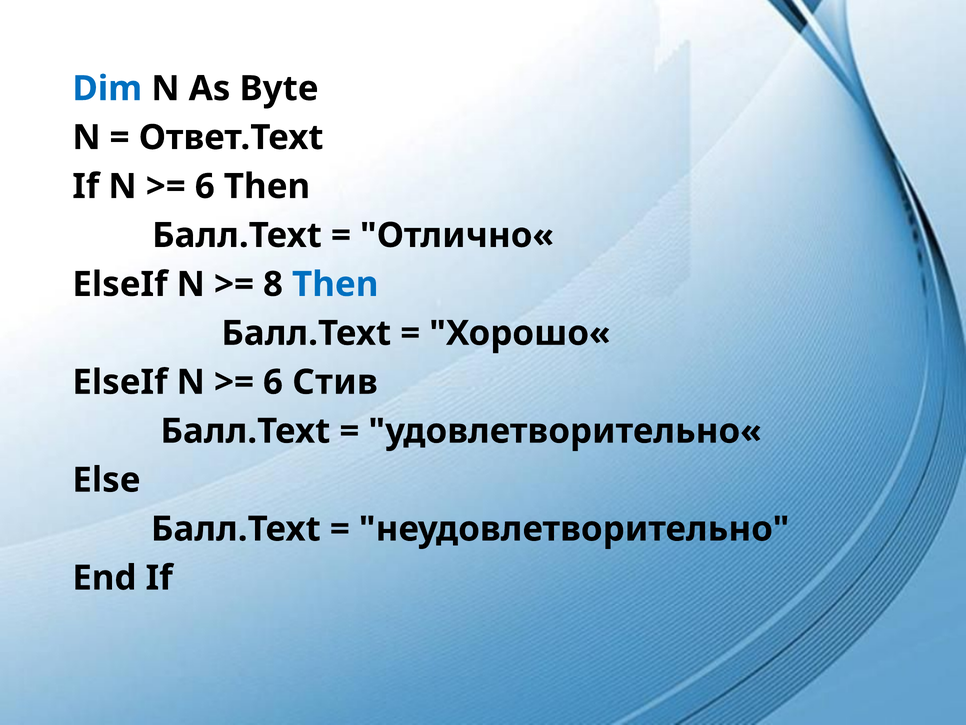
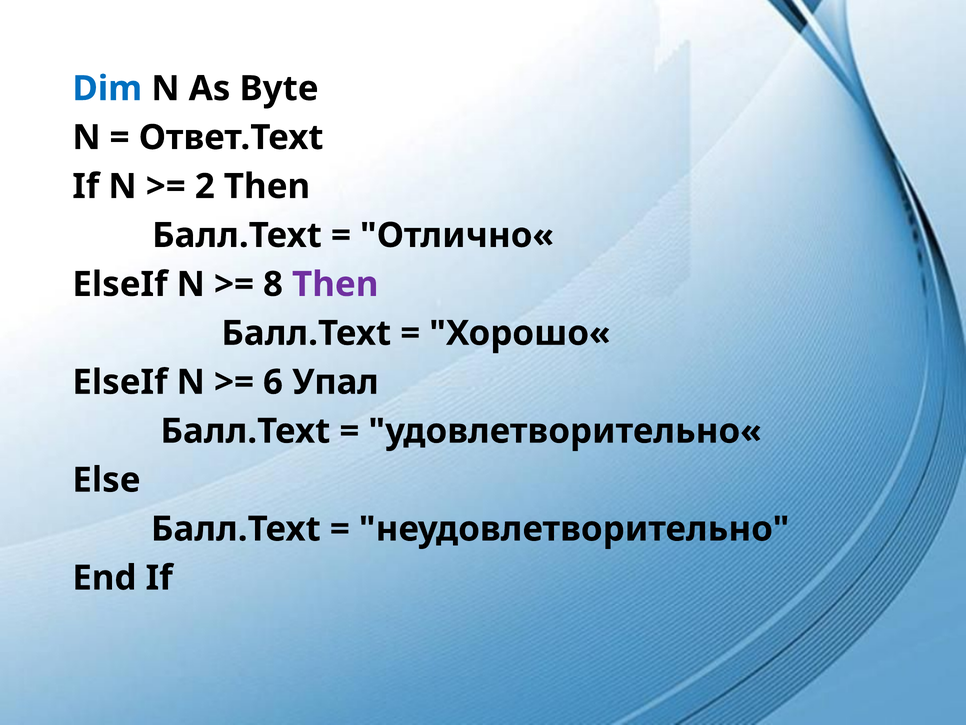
6: 6 -> 2 (205, 186)
Then colour: blue -> purple (335, 284)
Стив: Стив -> Упал (335, 382)
